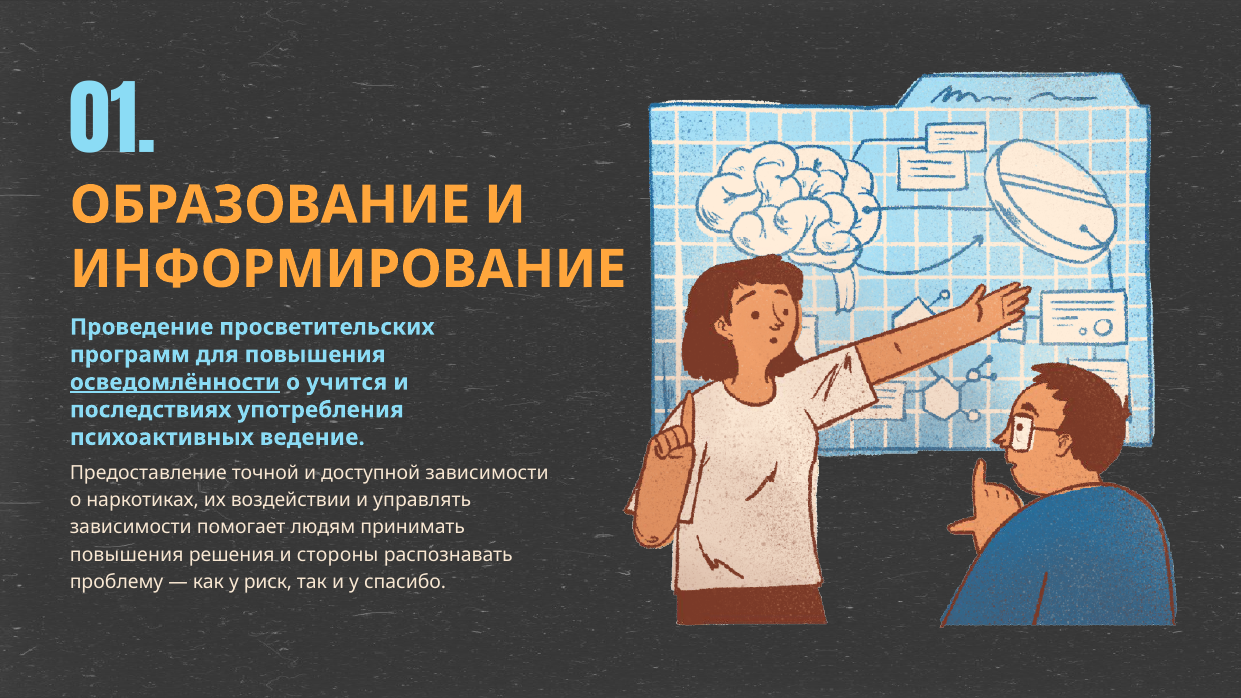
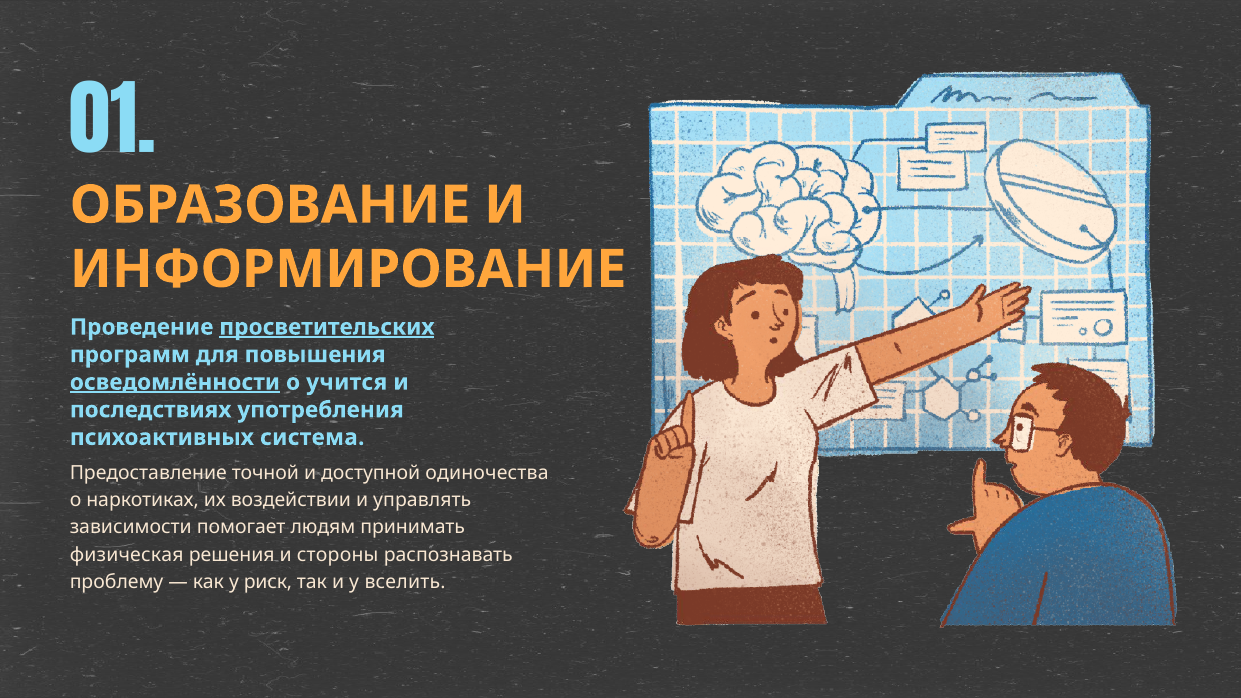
просветительских underline: none -> present (327, 327)
ведение: ведение -> система (312, 437)
доступной зависимости: зависимости -> одиночества (487, 473)
повышения: повышения -> физическая (127, 555)
спасибо: спасибо -> вселить (405, 582)
